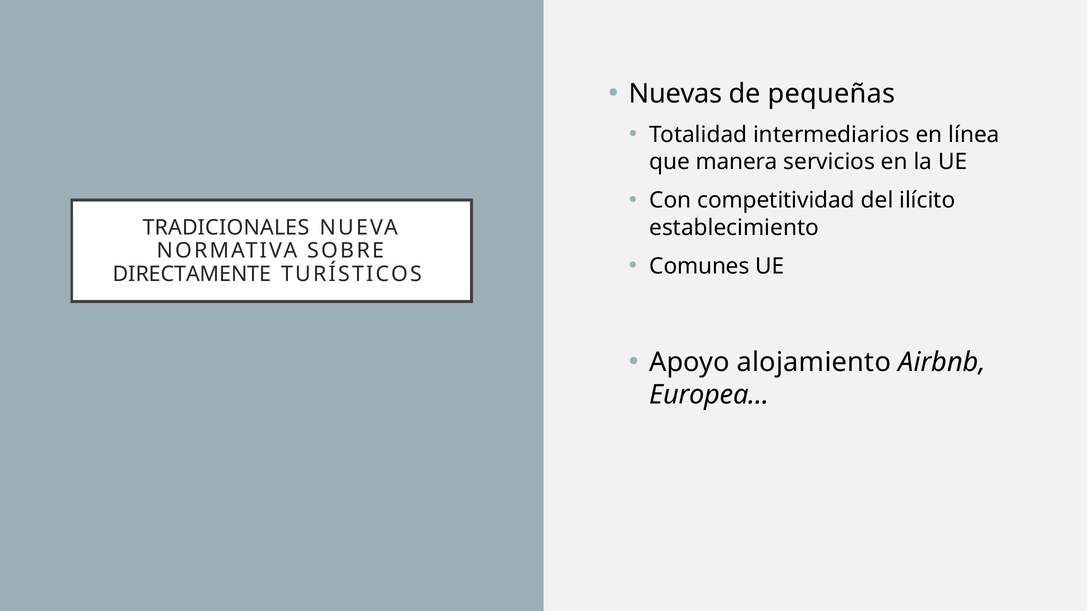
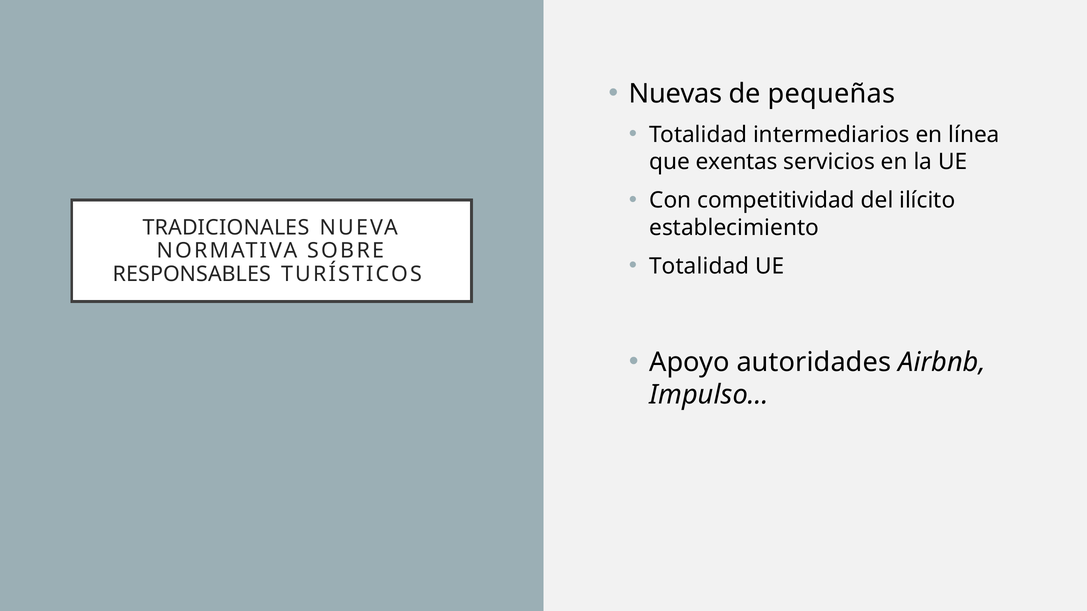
manera: manera -> exentas (737, 162)
Comunes: Comunes -> Totalidad (699, 266)
DIRECTAMENTE: DIRECTAMENTE -> RESPONSABLES (192, 274)
alojamiento: alojamiento -> autoridades (814, 362)
Europea…: Europea… -> Impulso… (709, 395)
